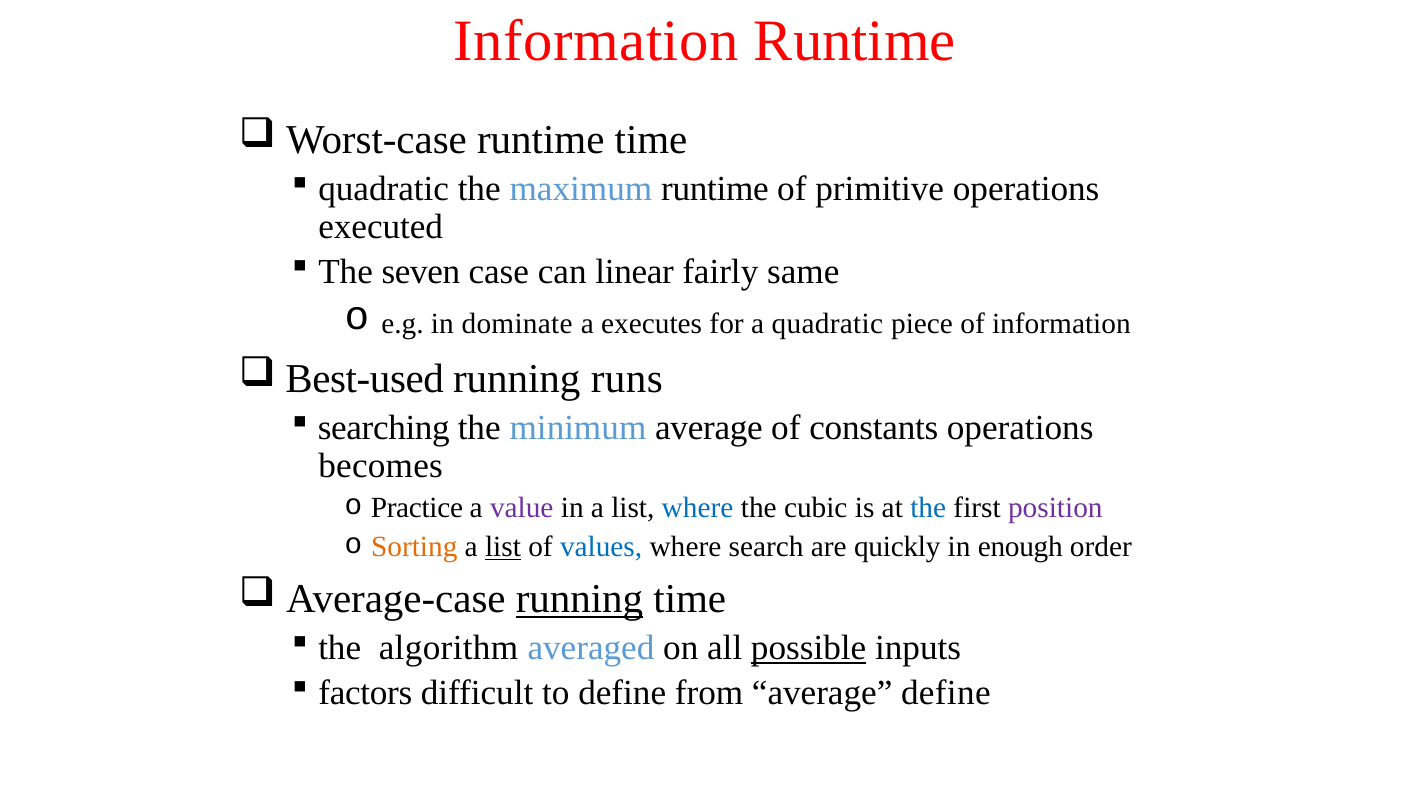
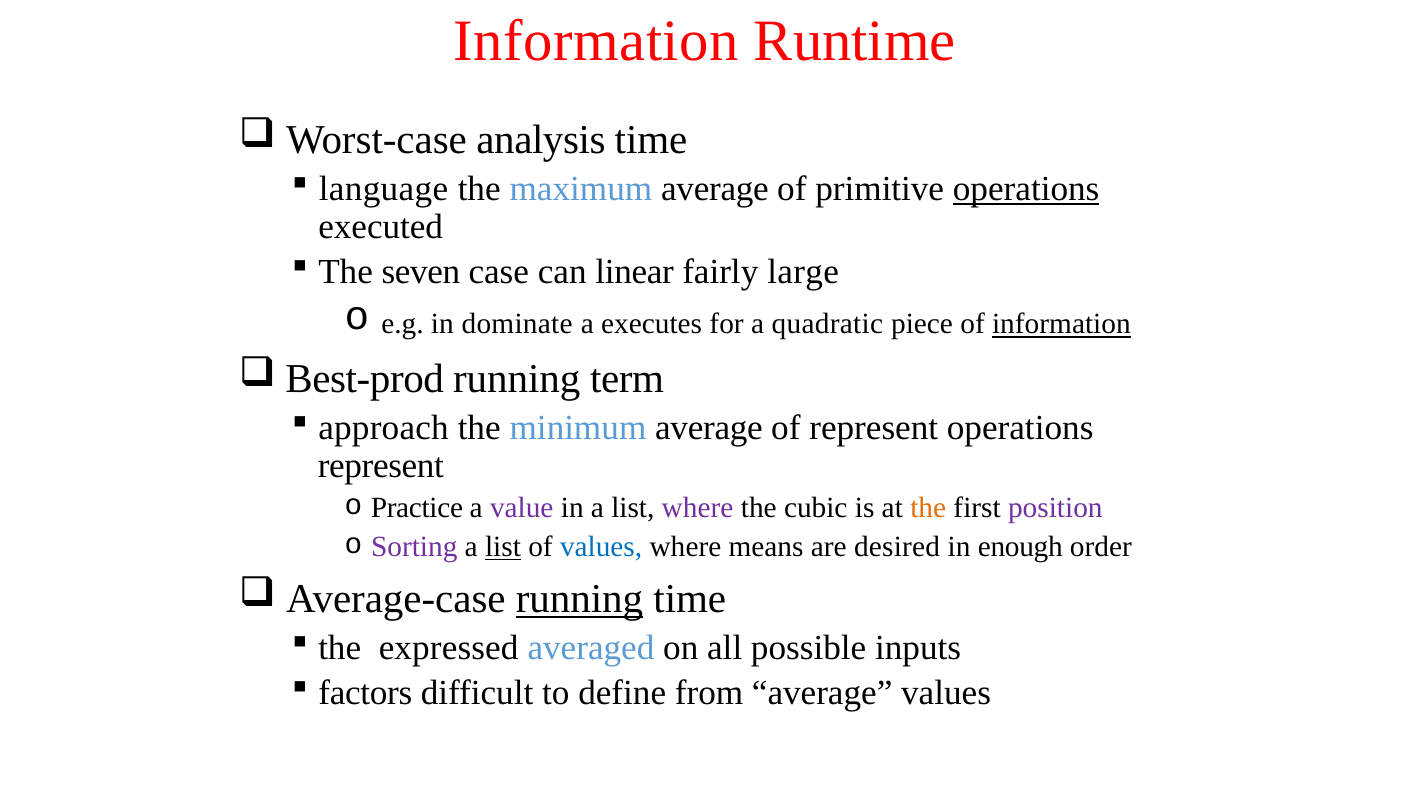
Worst-case runtime: runtime -> analysis (541, 140)
quadratic: quadratic -> language (383, 189)
maximum runtime: runtime -> average (715, 189)
operations underline: none -> present (1026, 189)
same: same -> large (803, 272)
information underline: none -> present (1061, 324)
Best-used: Best-used -> Best-prod (365, 380)
runs: runs -> term (627, 380)
searching: searching -> approach (384, 428)
of constants: constants -> represent (874, 428)
becomes: becomes -> represent (381, 466)
where colour: blue -> purple (698, 508)
the colour: blue -> orange (928, 508)
Sorting colour: orange -> purple (414, 547)
search: search -> means (766, 547)
quickly: quickly -> desired (897, 547)
algorithm: algorithm -> expressed (449, 648)
possible underline: present -> none (809, 648)
average define: define -> values (946, 694)
